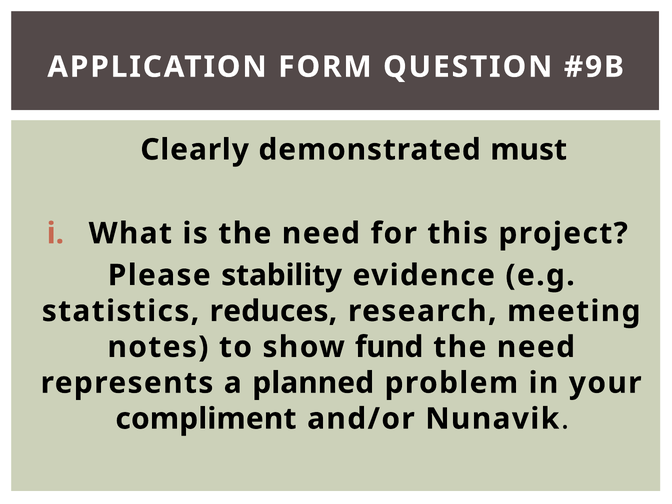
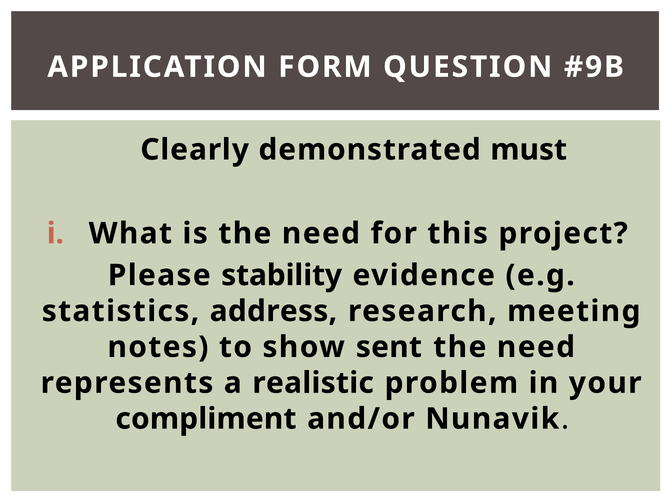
reduces: reduces -> address (273, 311)
fund: fund -> sent (389, 347)
planned: planned -> realistic (313, 383)
